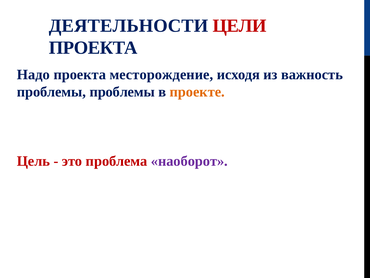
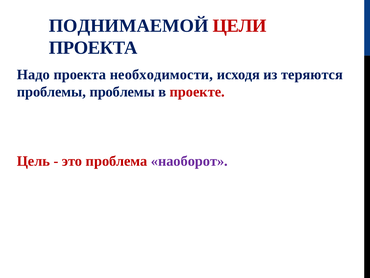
ДЕЯТЕЛЬНОСТИ: ДЕЯТЕЛЬНОСТИ -> ПОДНИМАЕМОЙ (129, 26)
месторождение: месторождение -> необходимости (161, 74)
важность: важность -> теряются (312, 74)
проекте colour: orange -> red (197, 92)
